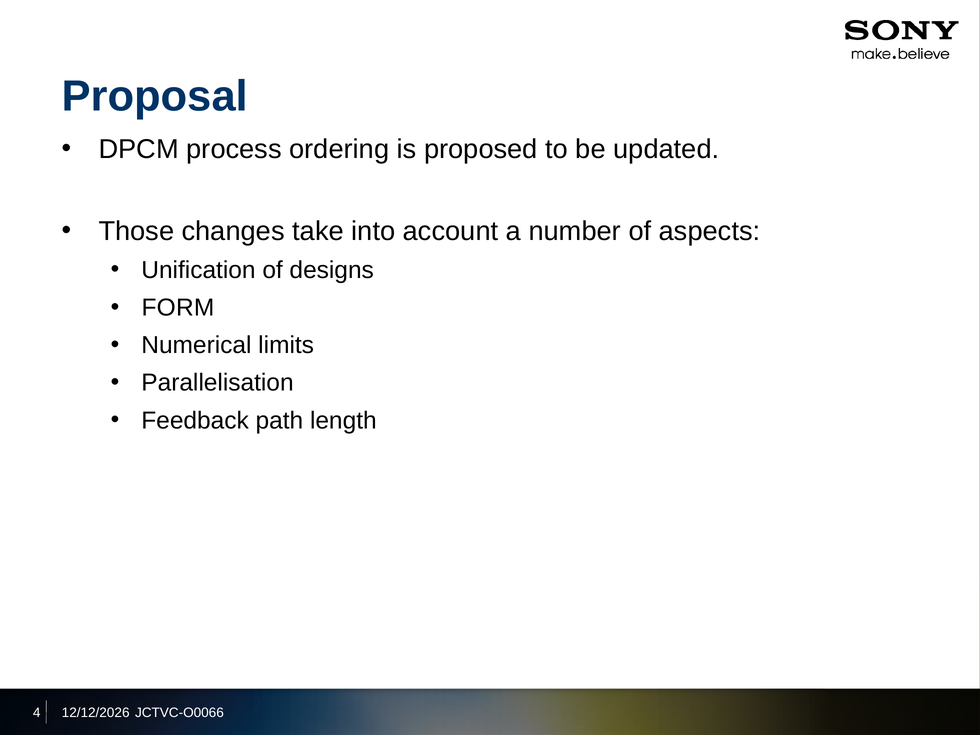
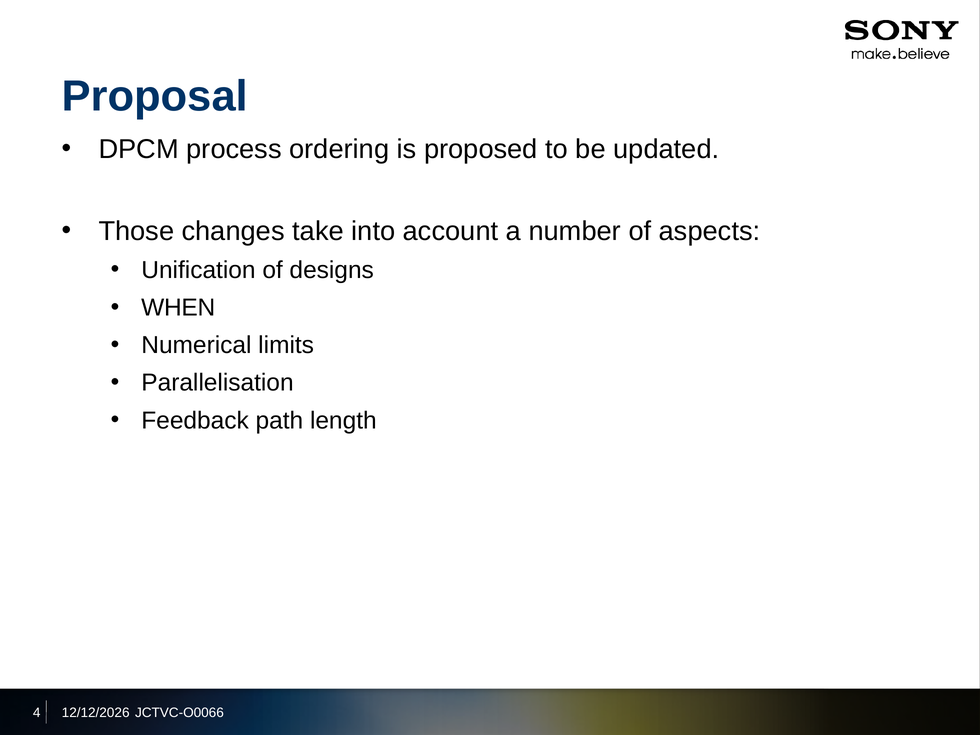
FORM: FORM -> WHEN (178, 308)
